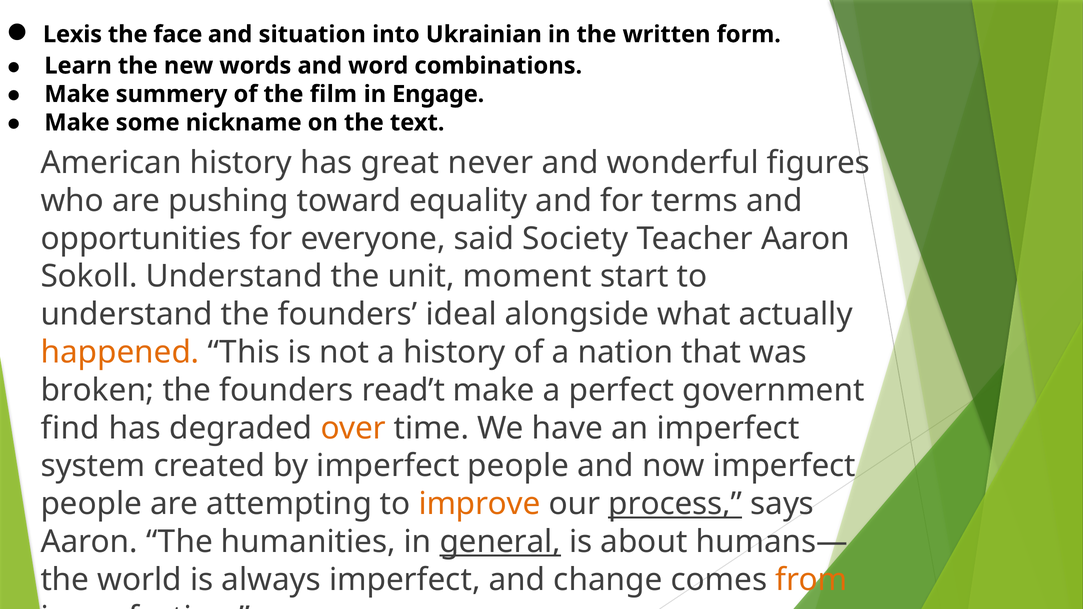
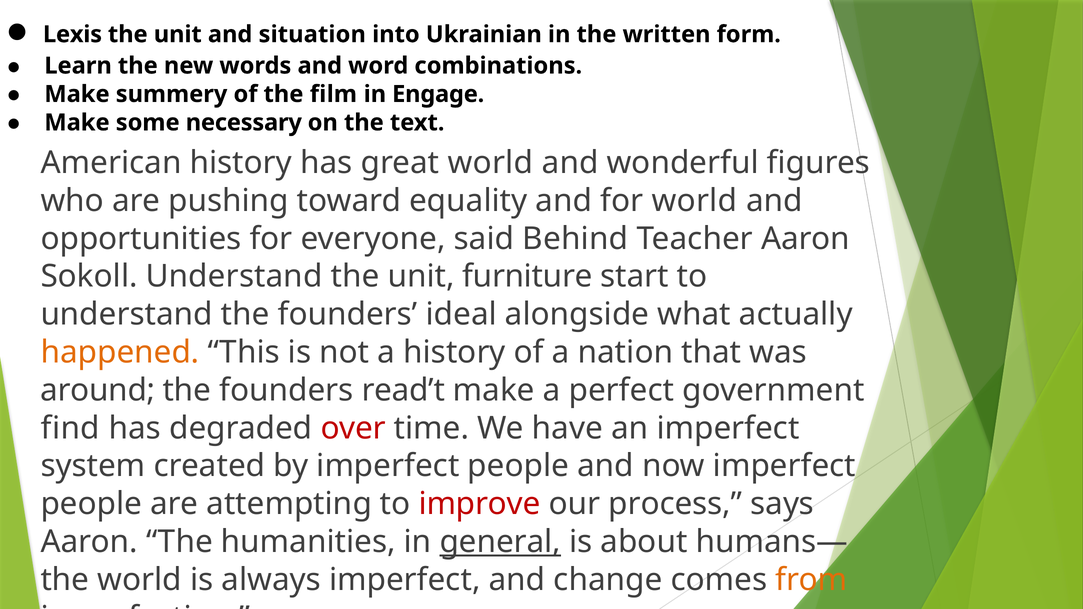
face: face -> unit (178, 34)
nickname: nickname -> necessary (244, 123)
great never: never -> world (490, 163)
for terms: terms -> world (694, 201)
Society: Society -> Behind (575, 239)
moment: moment -> furniture (527, 277)
broken: broken -> around (98, 390)
over colour: orange -> red (353, 428)
improve colour: orange -> red (480, 504)
process underline: present -> none (675, 504)
